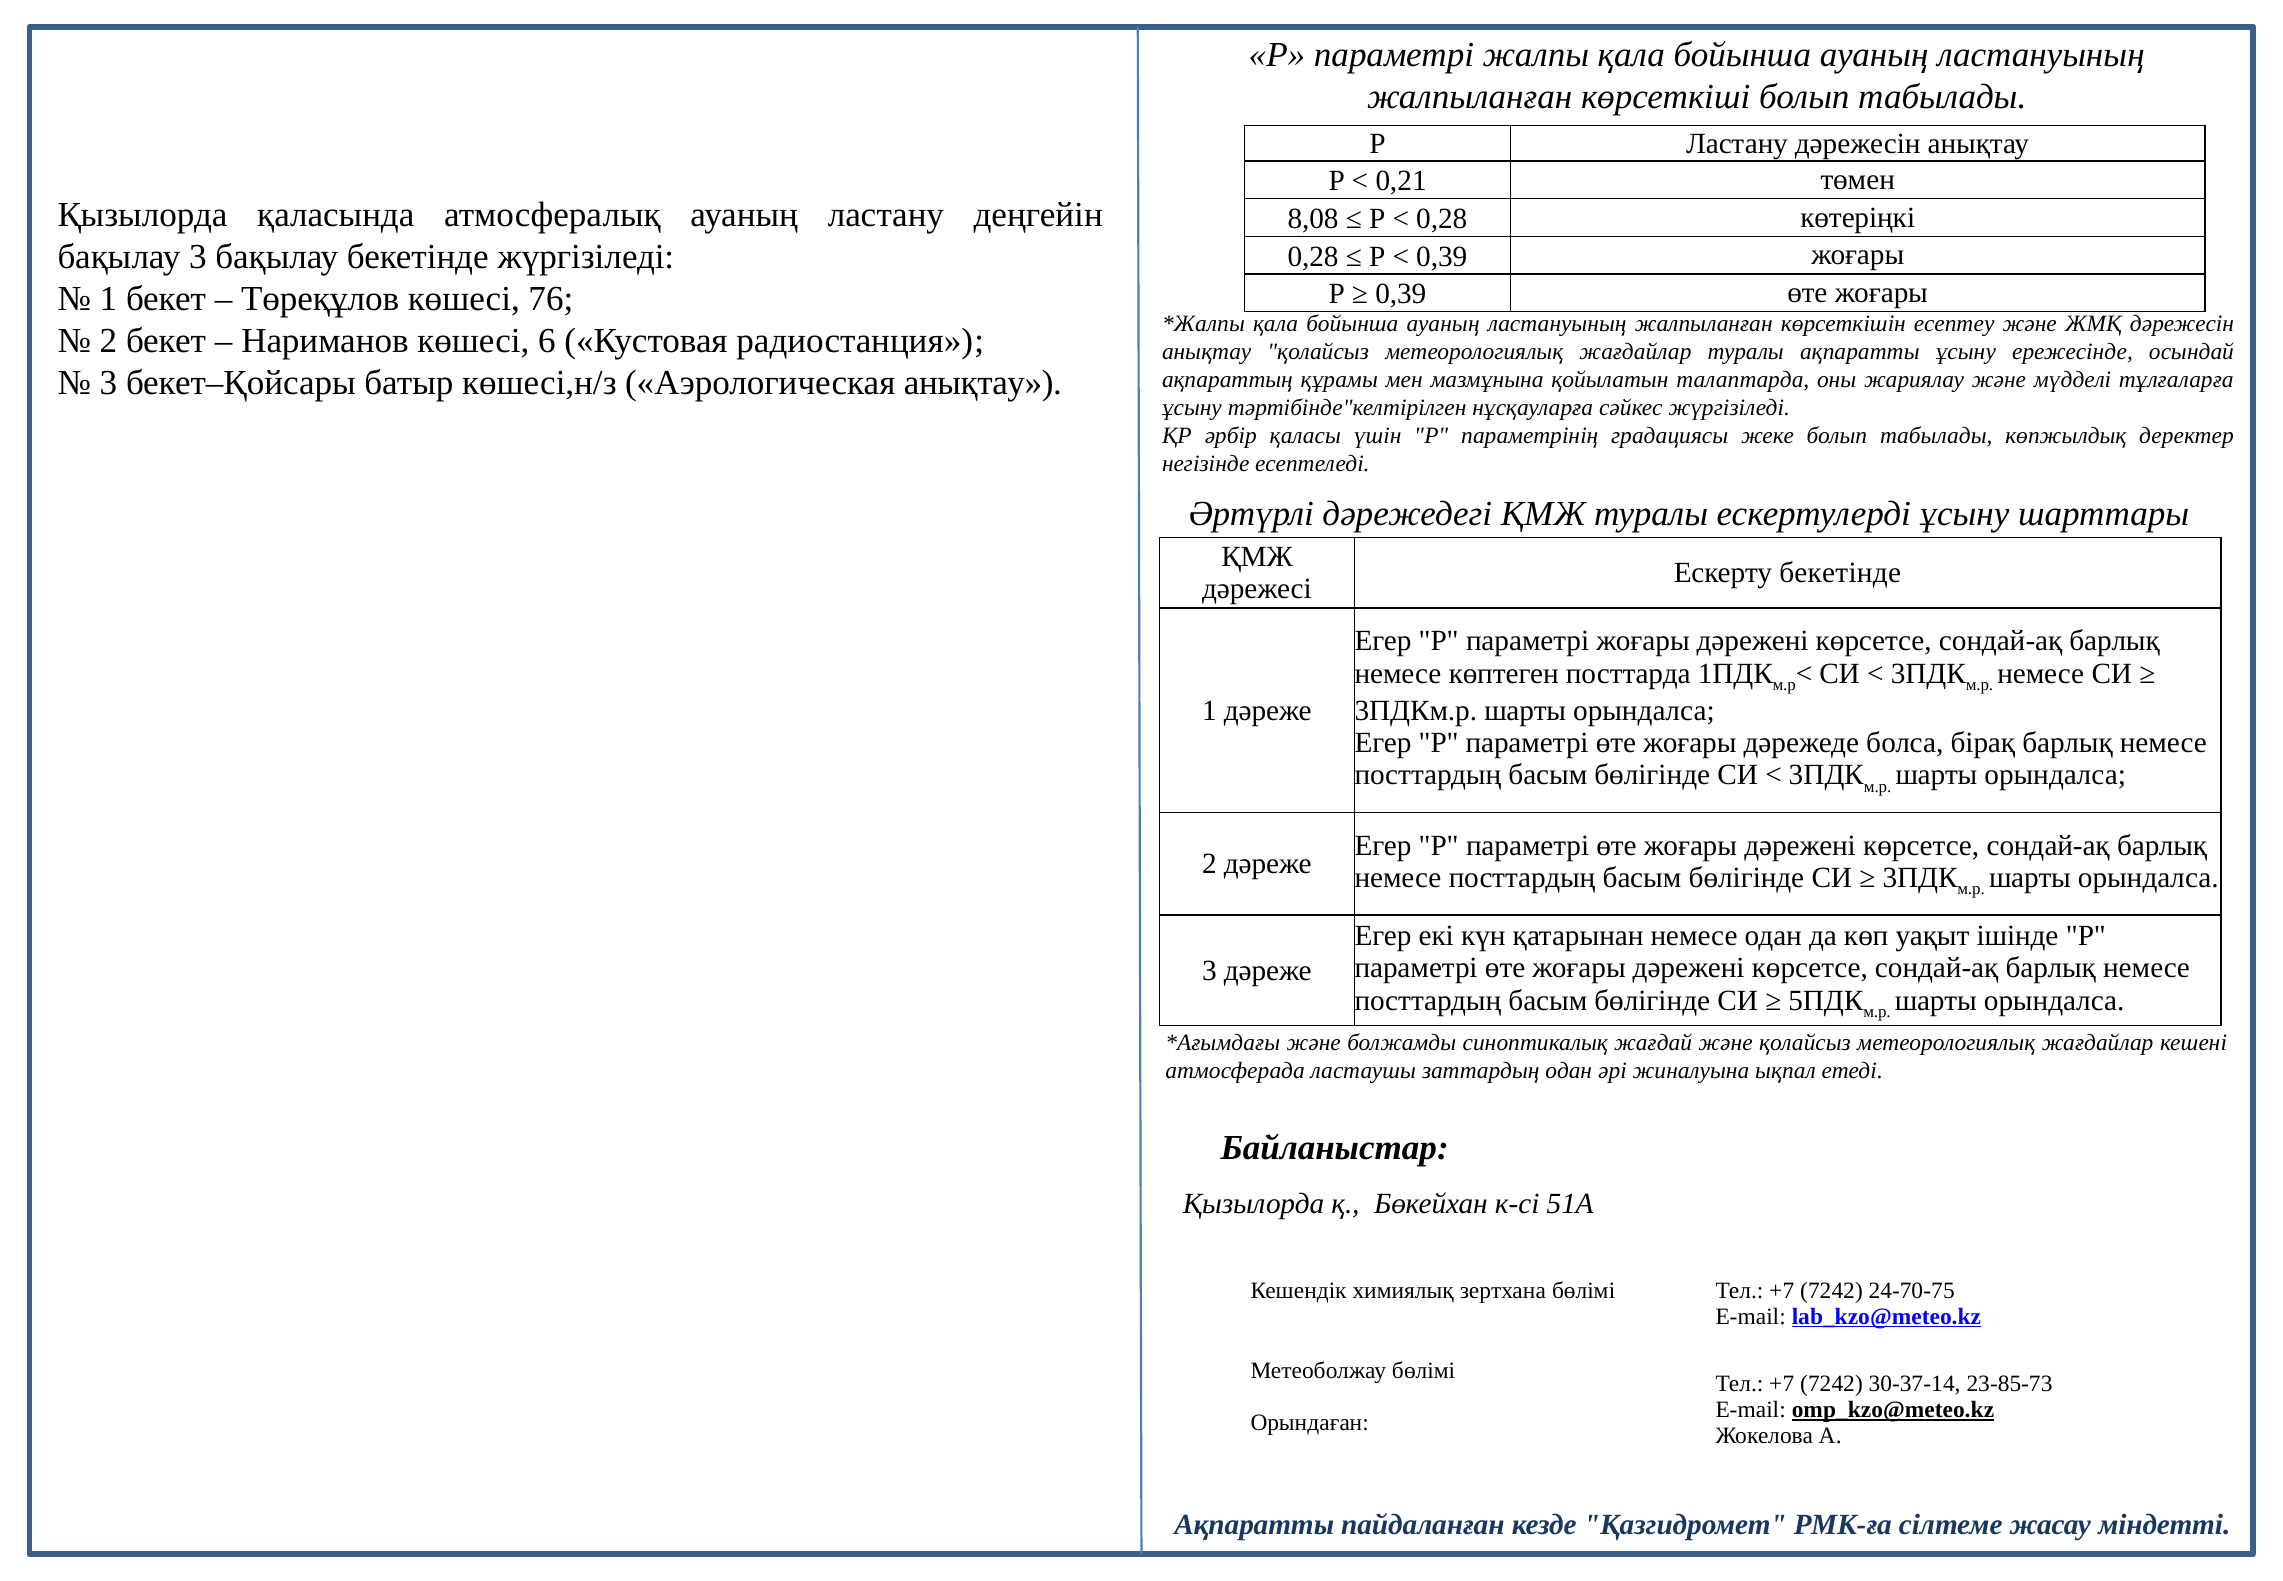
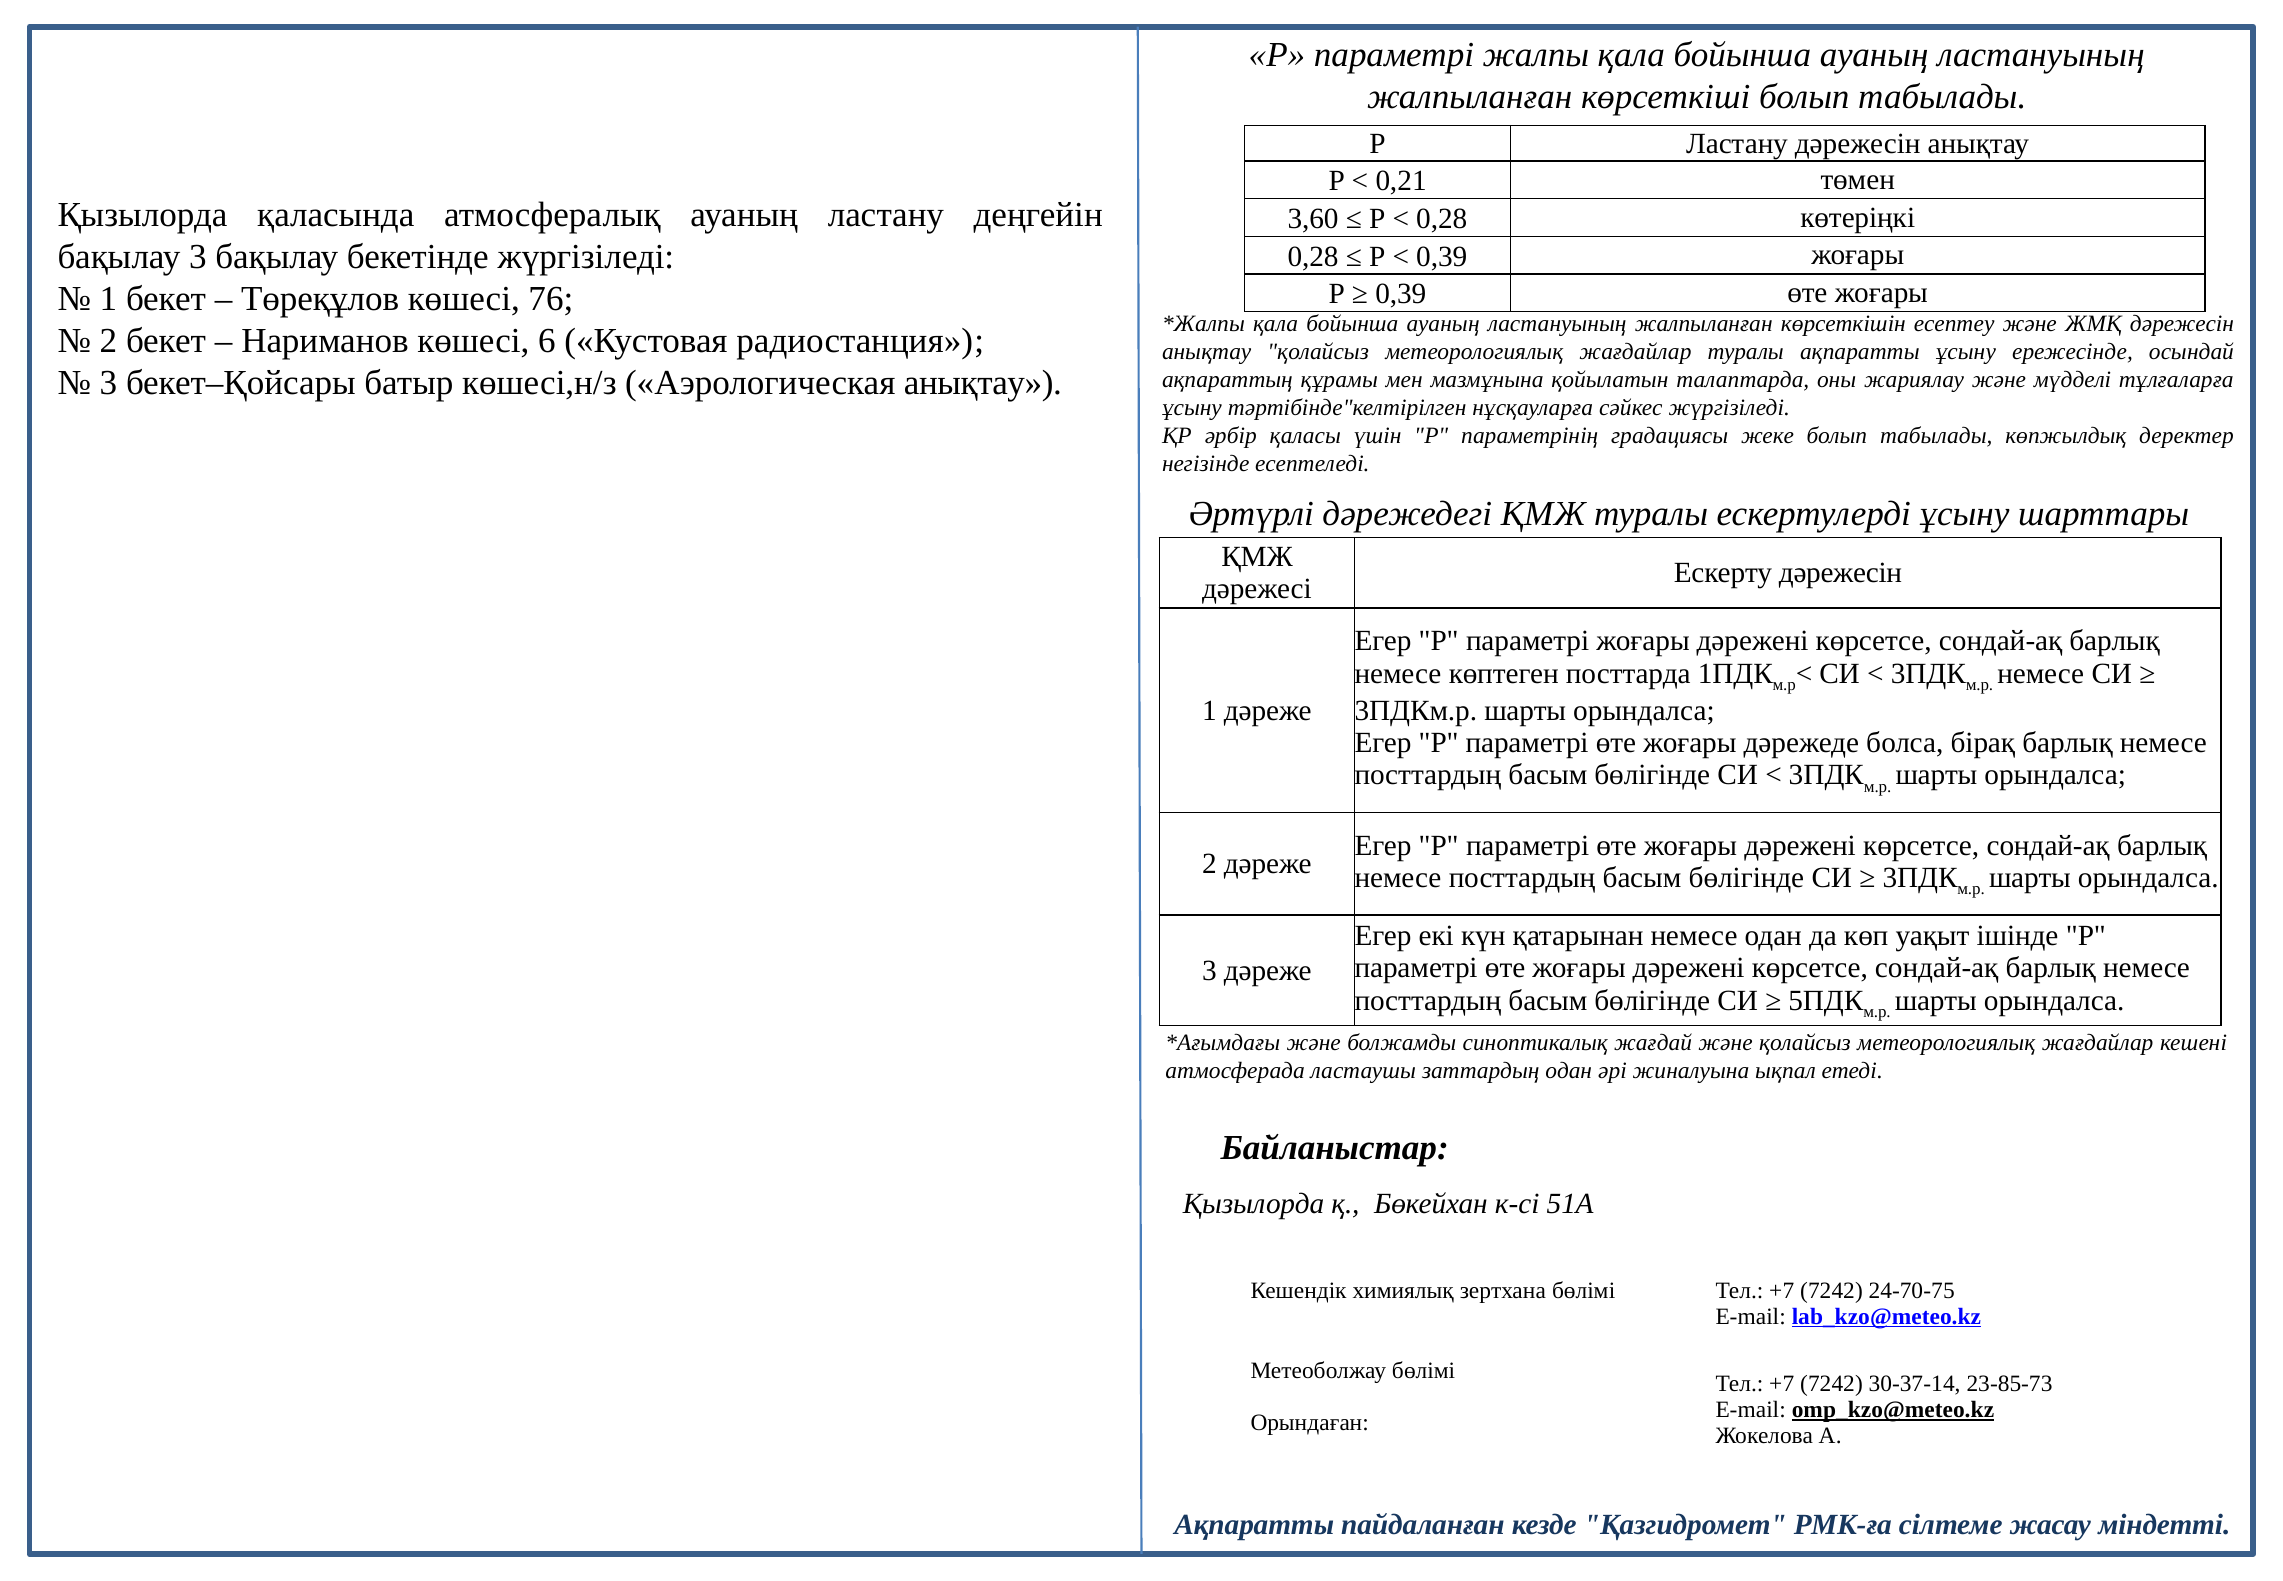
8,08: 8,08 -> 3,60 (1313, 219)
Ескерту бекетінде: бекетінде -> дәрежесін (1840, 573)
